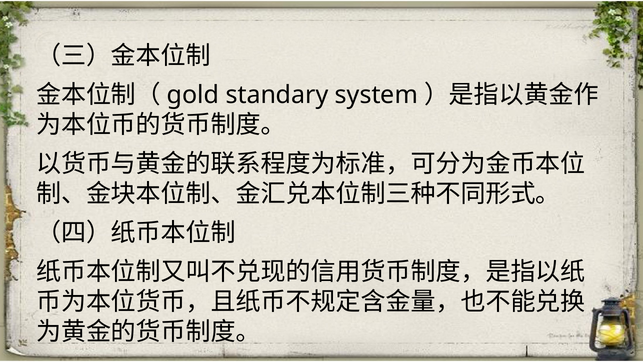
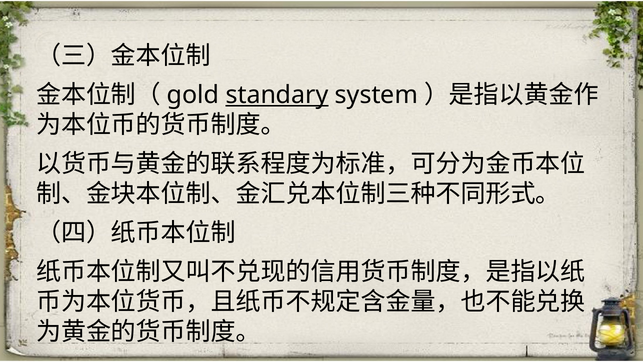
standary underline: none -> present (277, 95)
